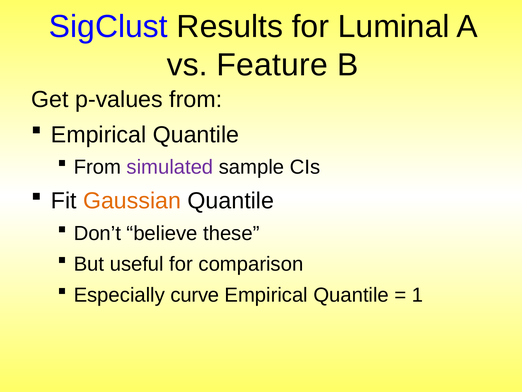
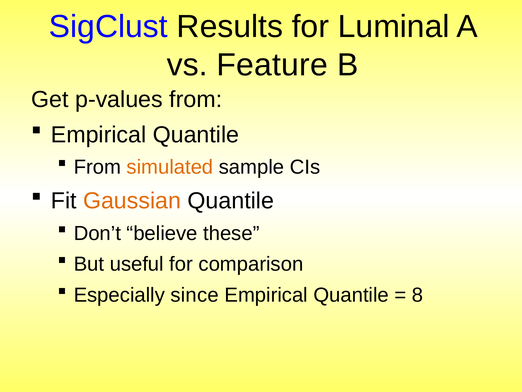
simulated colour: purple -> orange (170, 167)
curve: curve -> since (195, 295)
1: 1 -> 8 (418, 295)
